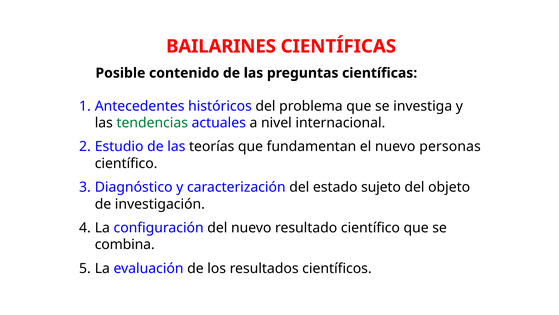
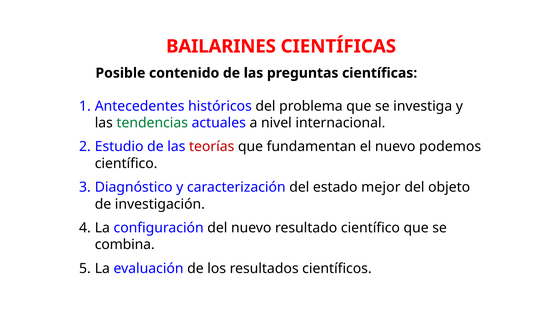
teorías colour: black -> red (212, 146)
personas: personas -> podemos (450, 146)
sujeto: sujeto -> mejor (381, 187)
